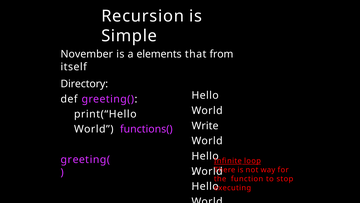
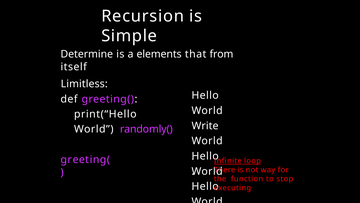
November: November -> Determine (87, 54)
Directory: Directory -> Limitless (84, 84)
functions(: functions( -> randomly( (146, 129)
